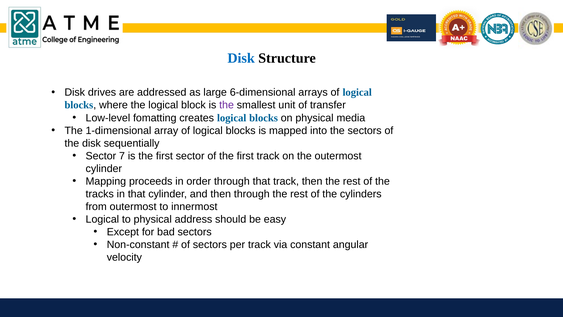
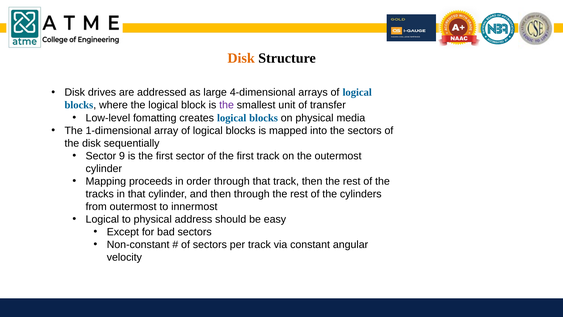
Disk colour: blue -> orange (241, 58)
6-dimensional: 6-dimensional -> 4-dimensional (263, 92)
7: 7 -> 9 (122, 156)
